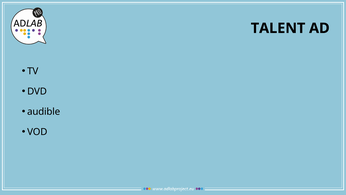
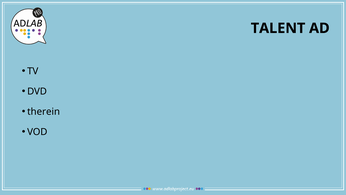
audible: audible -> therein (44, 112)
